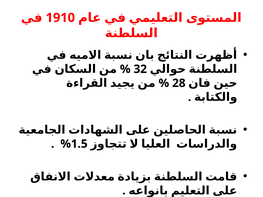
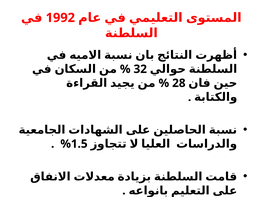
1910: 1910 -> 1992 (60, 18)
